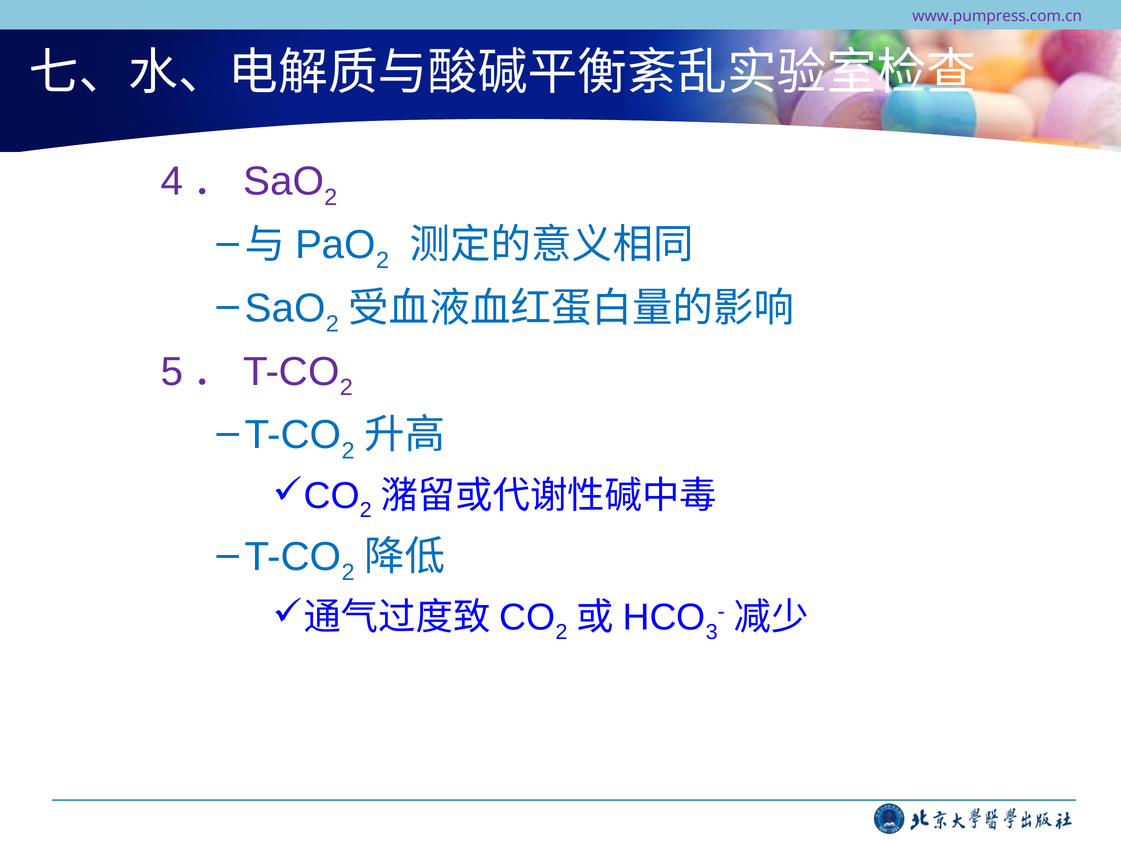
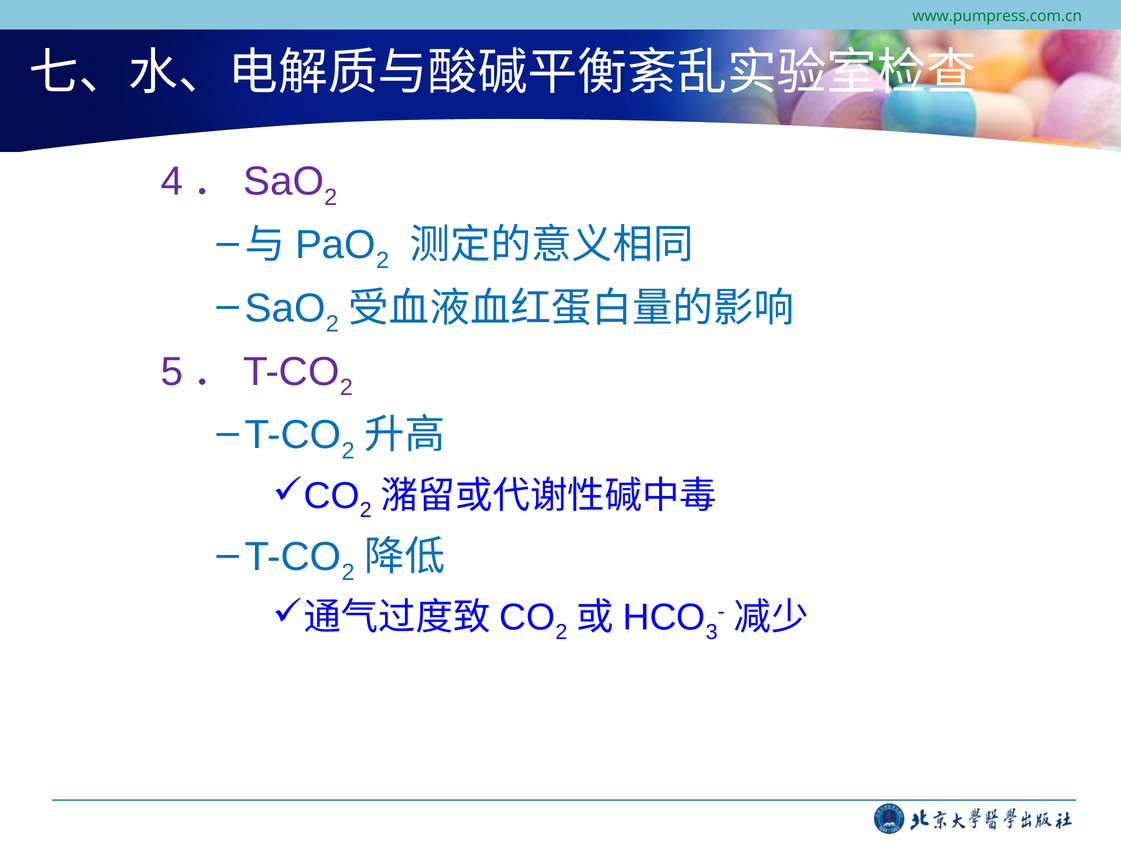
www.pumpress.com.cn colour: purple -> green (997, 16)
